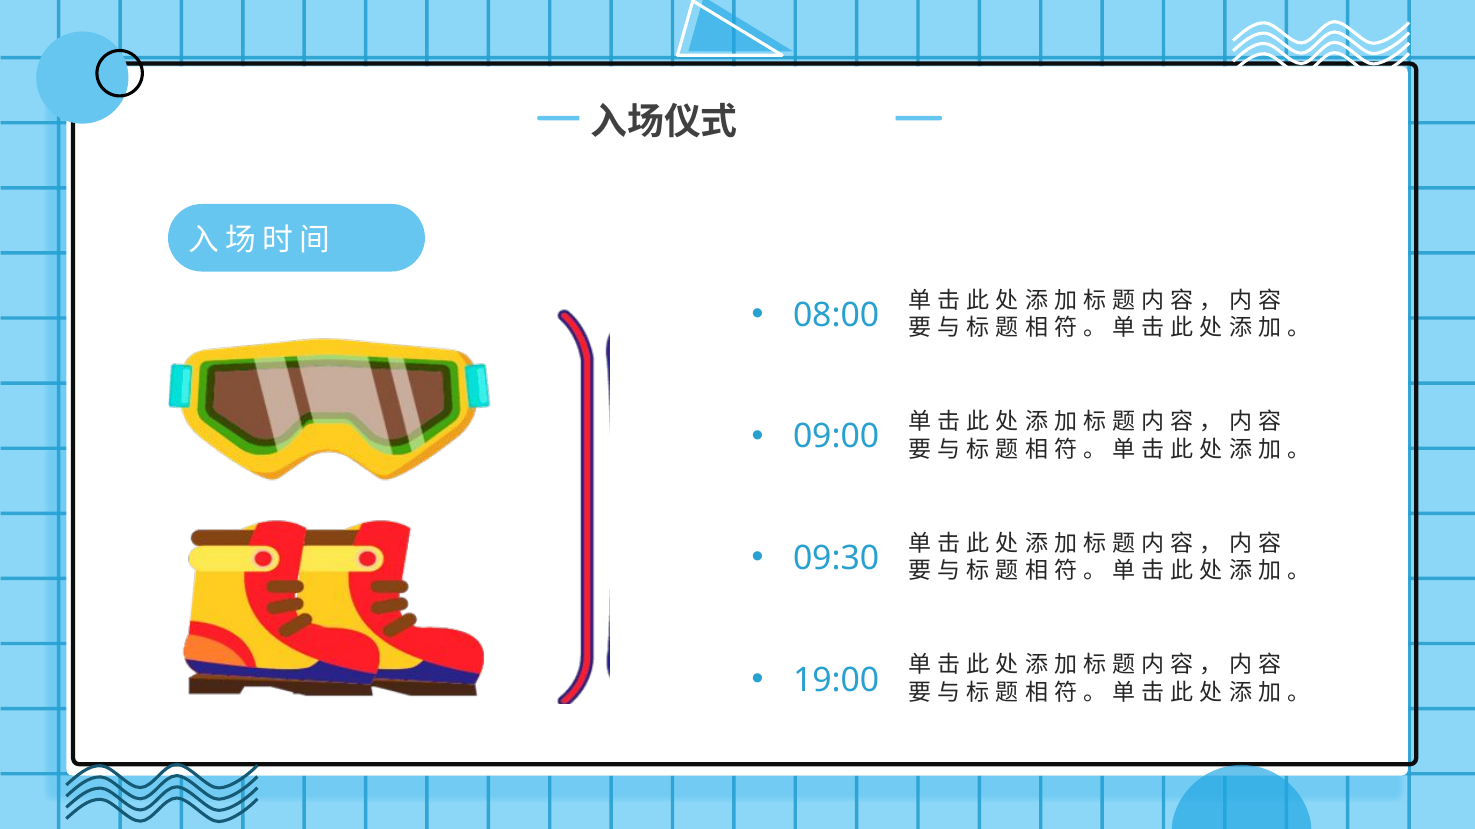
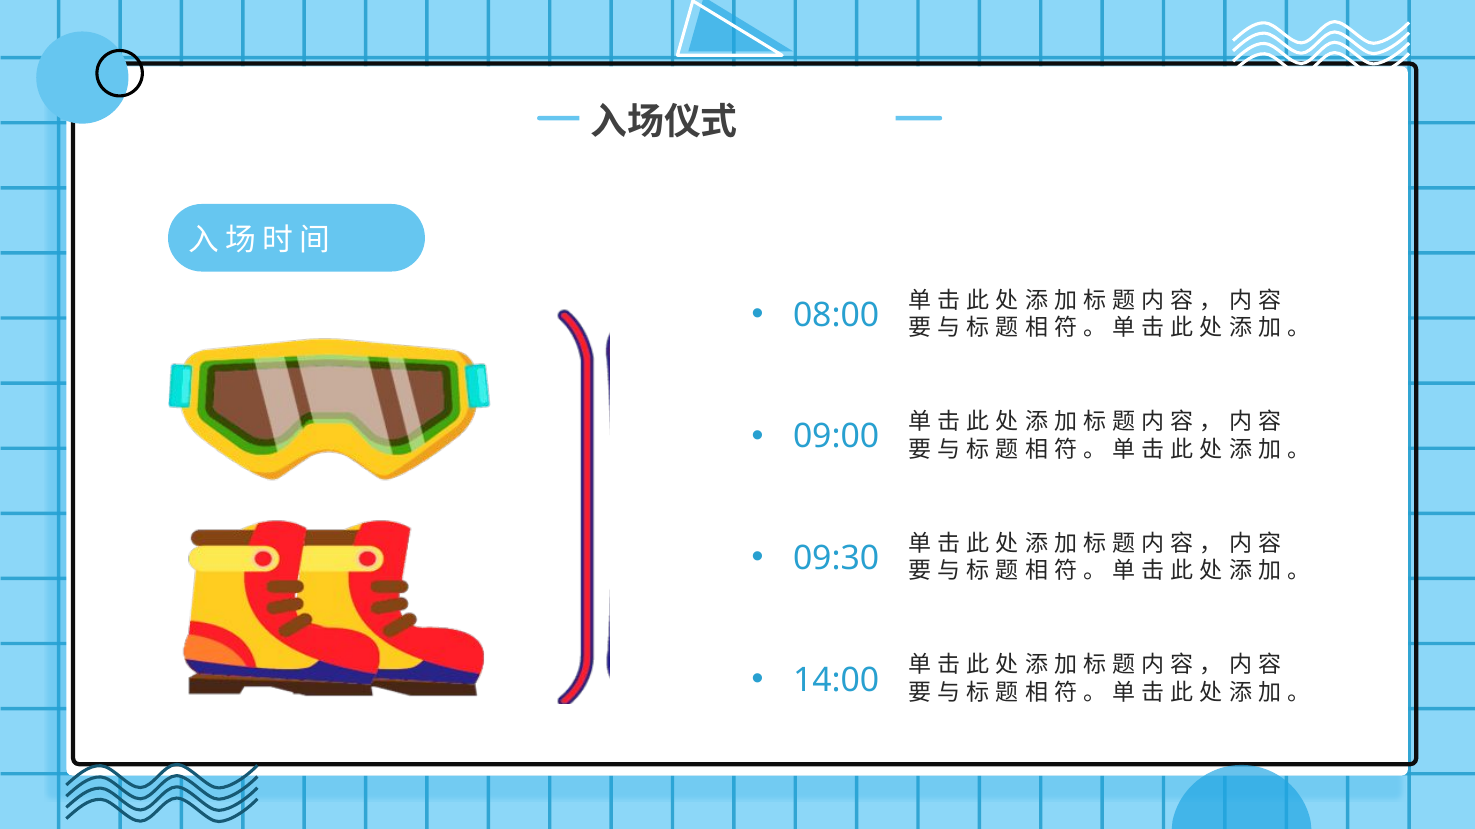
19:00: 19:00 -> 14:00 (836, 680)
